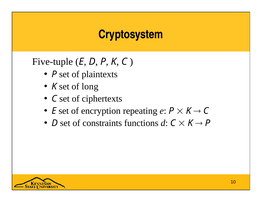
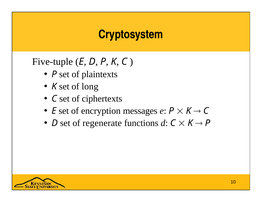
repeating: repeating -> messages (140, 111)
constraints: constraints -> regenerate (102, 123)
